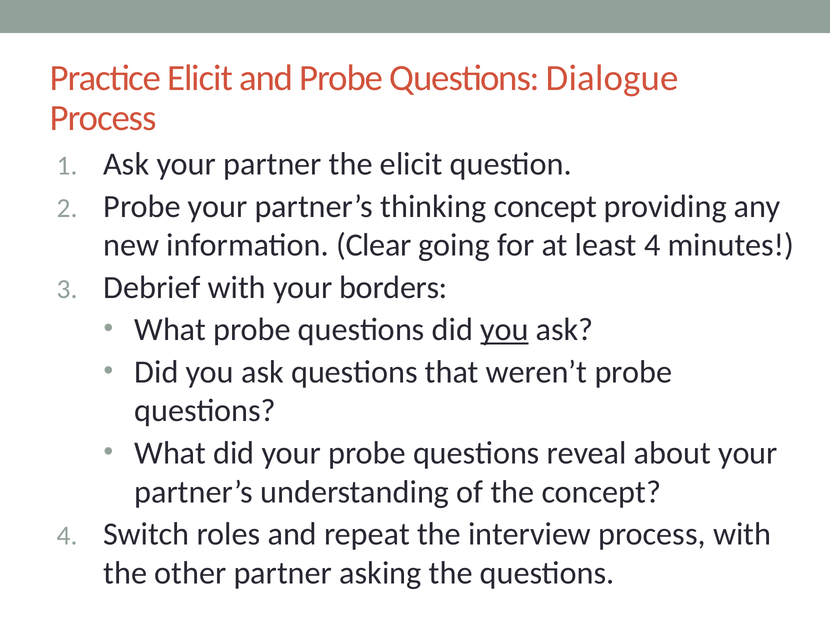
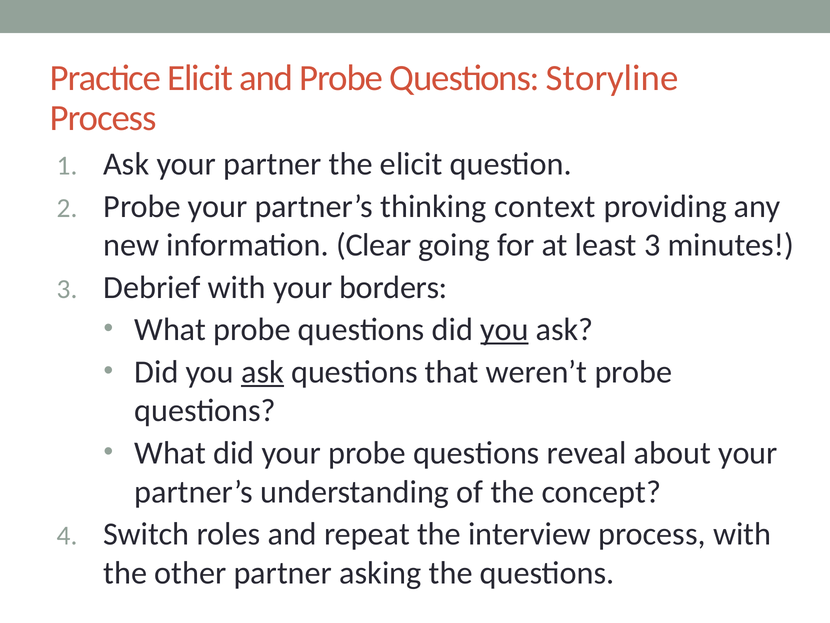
Dialogue: Dialogue -> Storyline (612, 78)
thinking concept: concept -> context (545, 206)
least 4: 4 -> 3 (652, 245)
ask underline: none -> present (262, 372)
